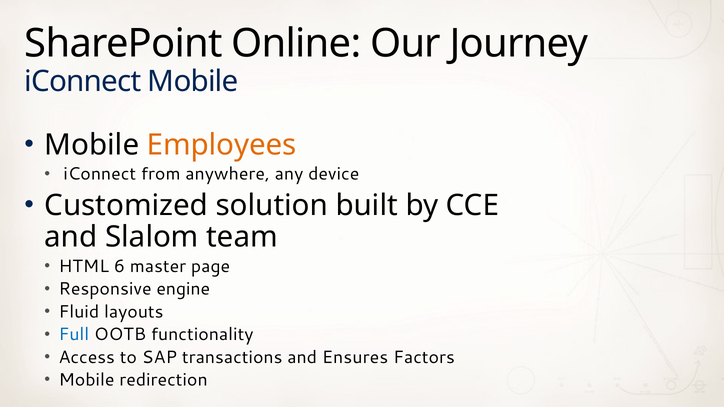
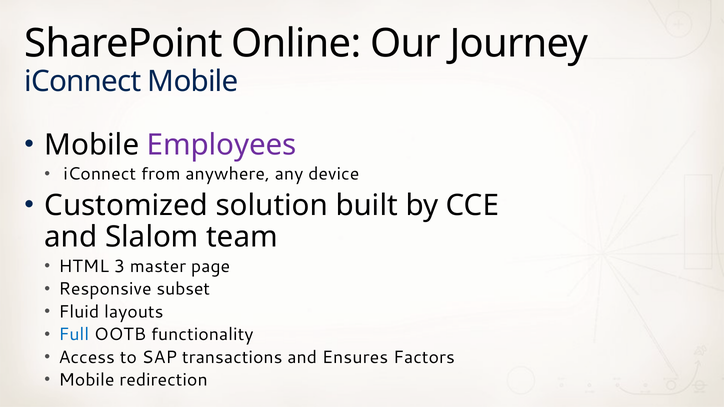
Employees colour: orange -> purple (222, 145)
6: 6 -> 3 (119, 267)
engine: engine -> subset (183, 289)
